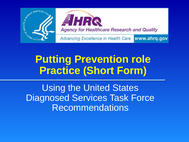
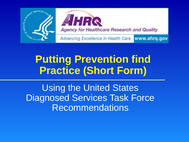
role: role -> find (141, 59)
